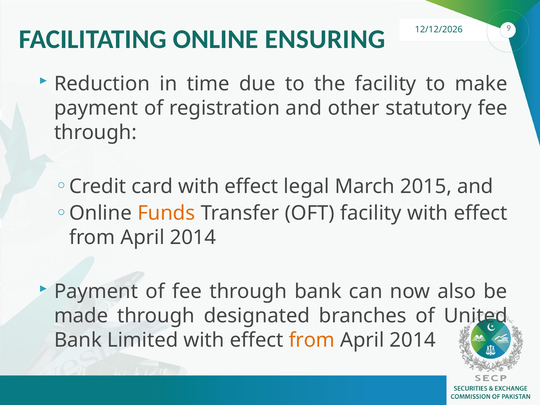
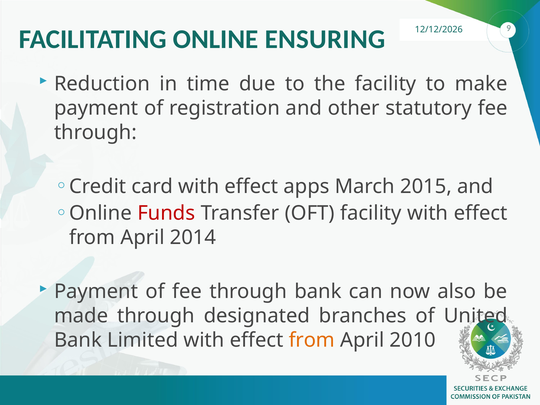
legal: legal -> apps (307, 186)
Funds colour: orange -> red (166, 213)
2014: 2014 -> 2010 (413, 340)
